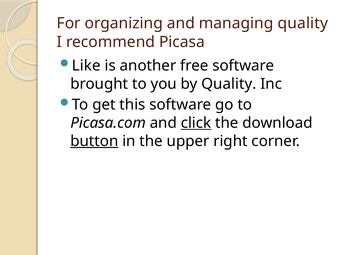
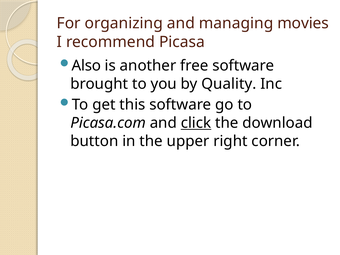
managing quality: quality -> movies (303, 23)
Like: Like -> Also (86, 66)
button underline: present -> none (94, 141)
